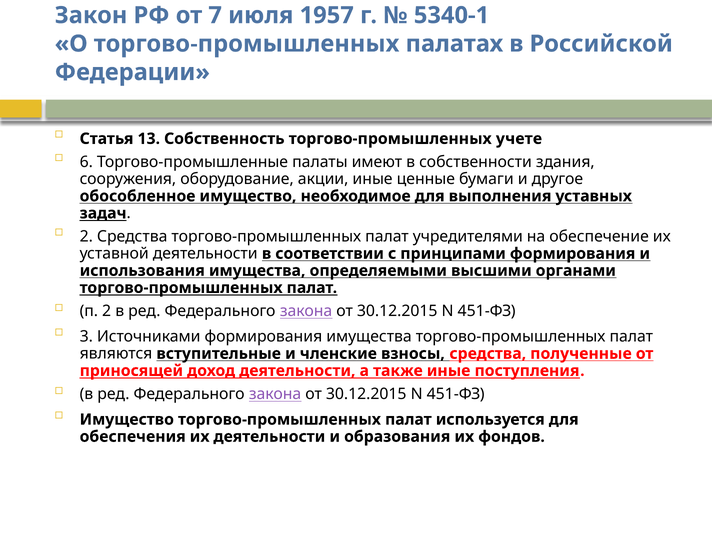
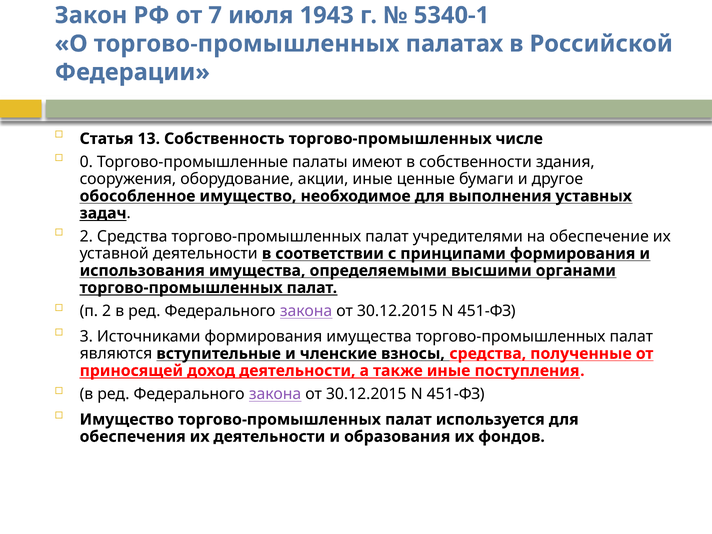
1957: 1957 -> 1943 (327, 15)
учете: учете -> числе (519, 139)
6: 6 -> 0 (86, 162)
